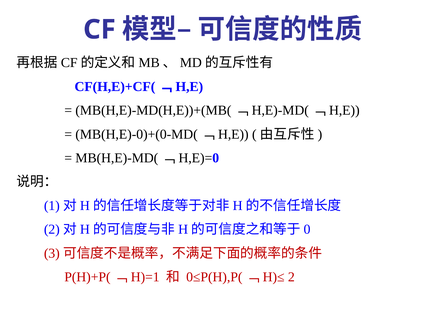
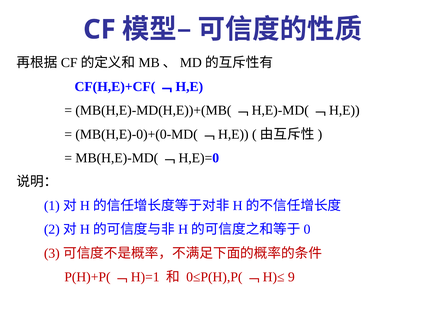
2: 2 -> 9 (291, 277)
